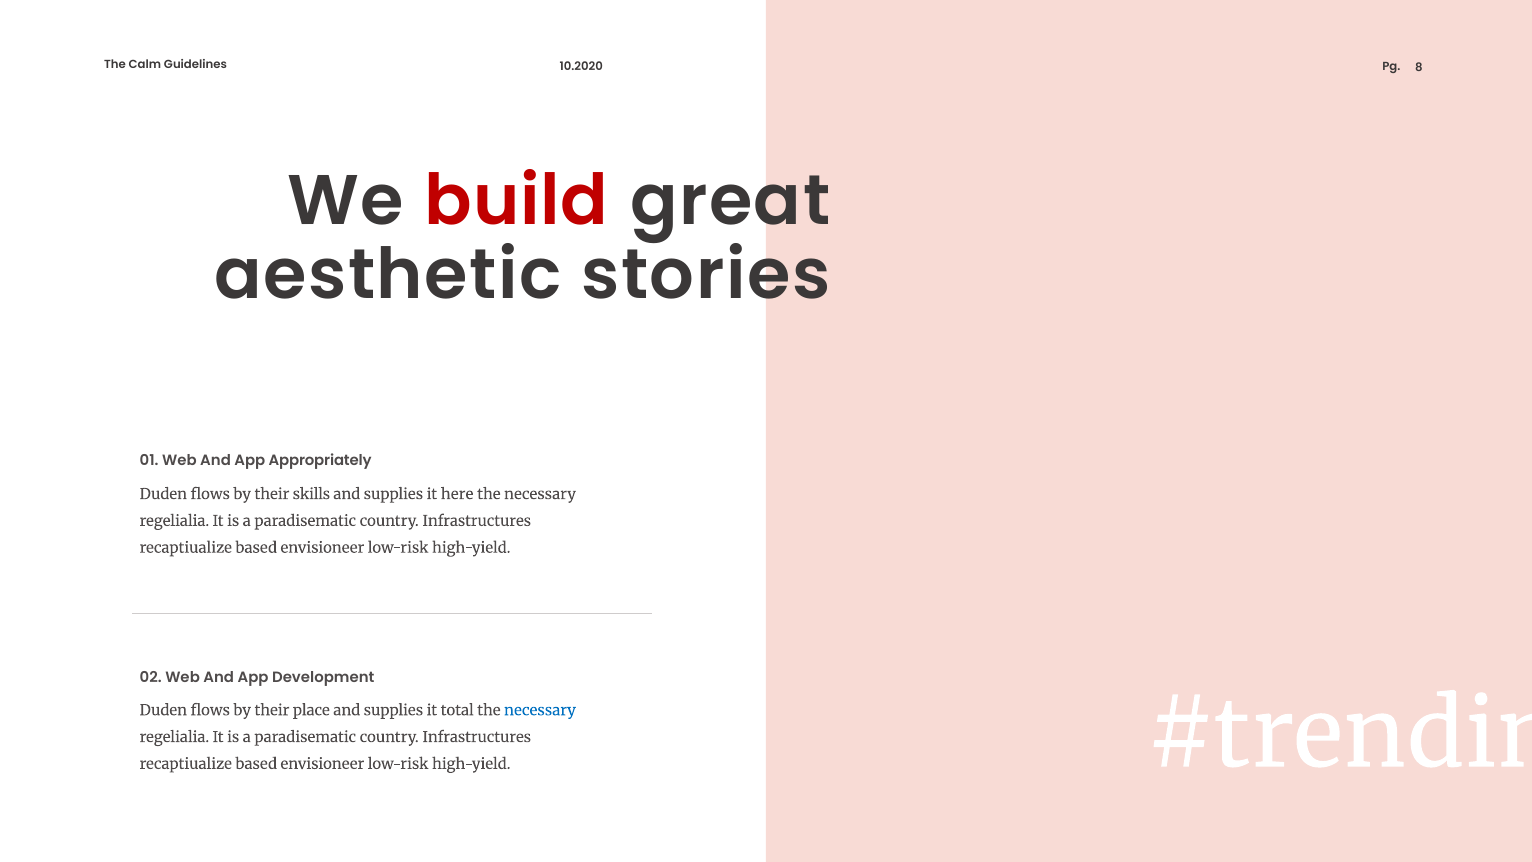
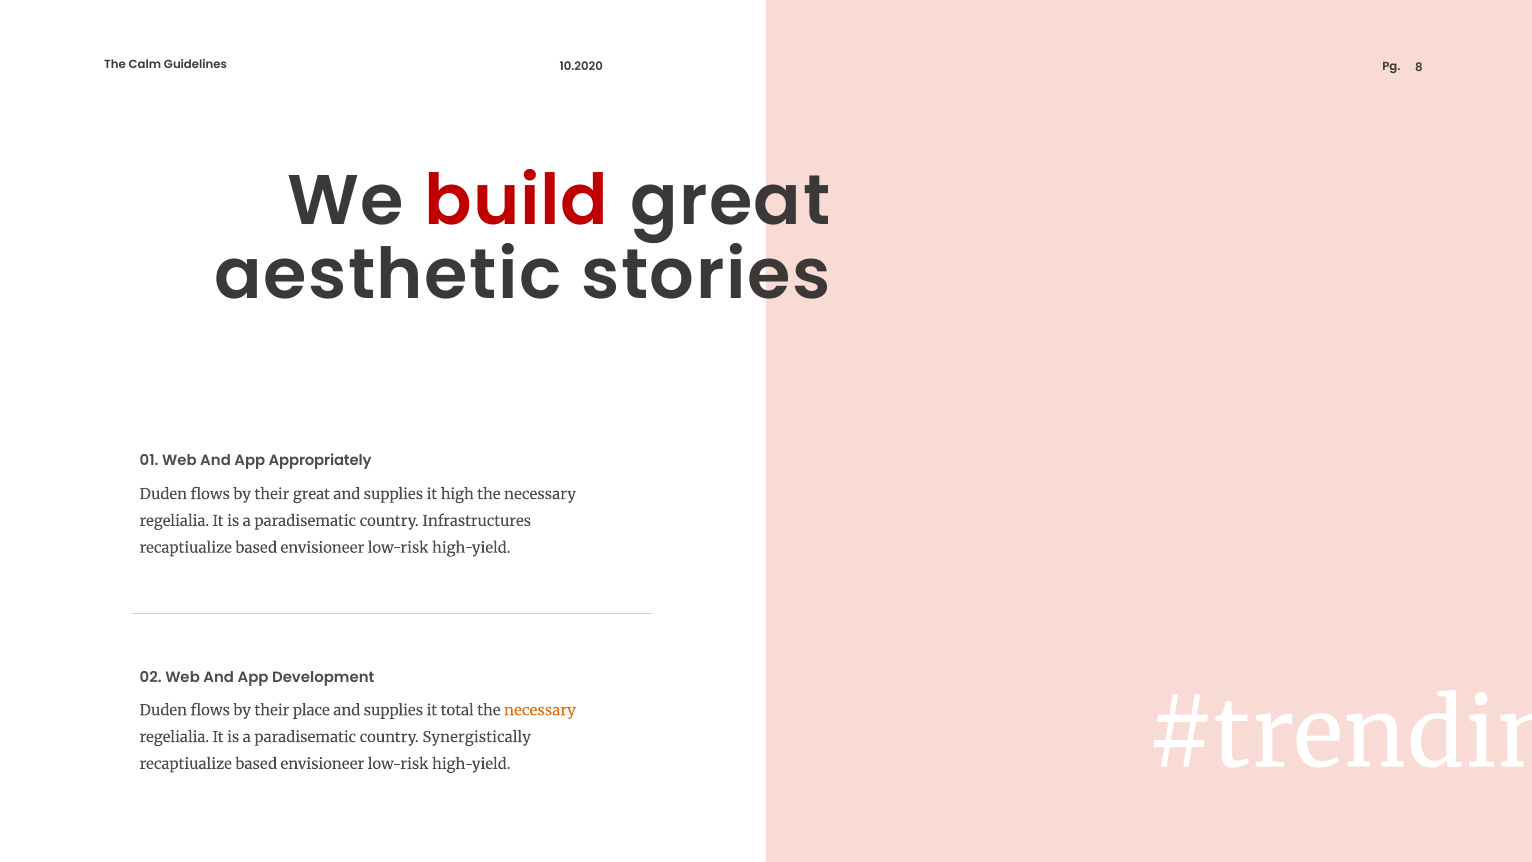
their skills: skills -> great (311, 494)
here: here -> high (457, 494)
necessary colour: blue -> orange (540, 710)
Infrastructures: Infrastructures -> Synergistically (477, 737)
